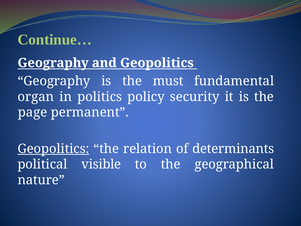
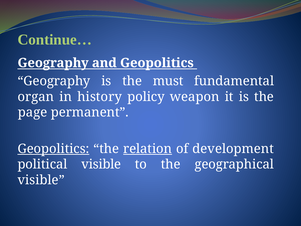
politics: politics -> history (100, 97)
security: security -> weapon (195, 97)
relation underline: none -> present (148, 149)
determinants: determinants -> development (233, 149)
nature: nature -> visible (41, 180)
